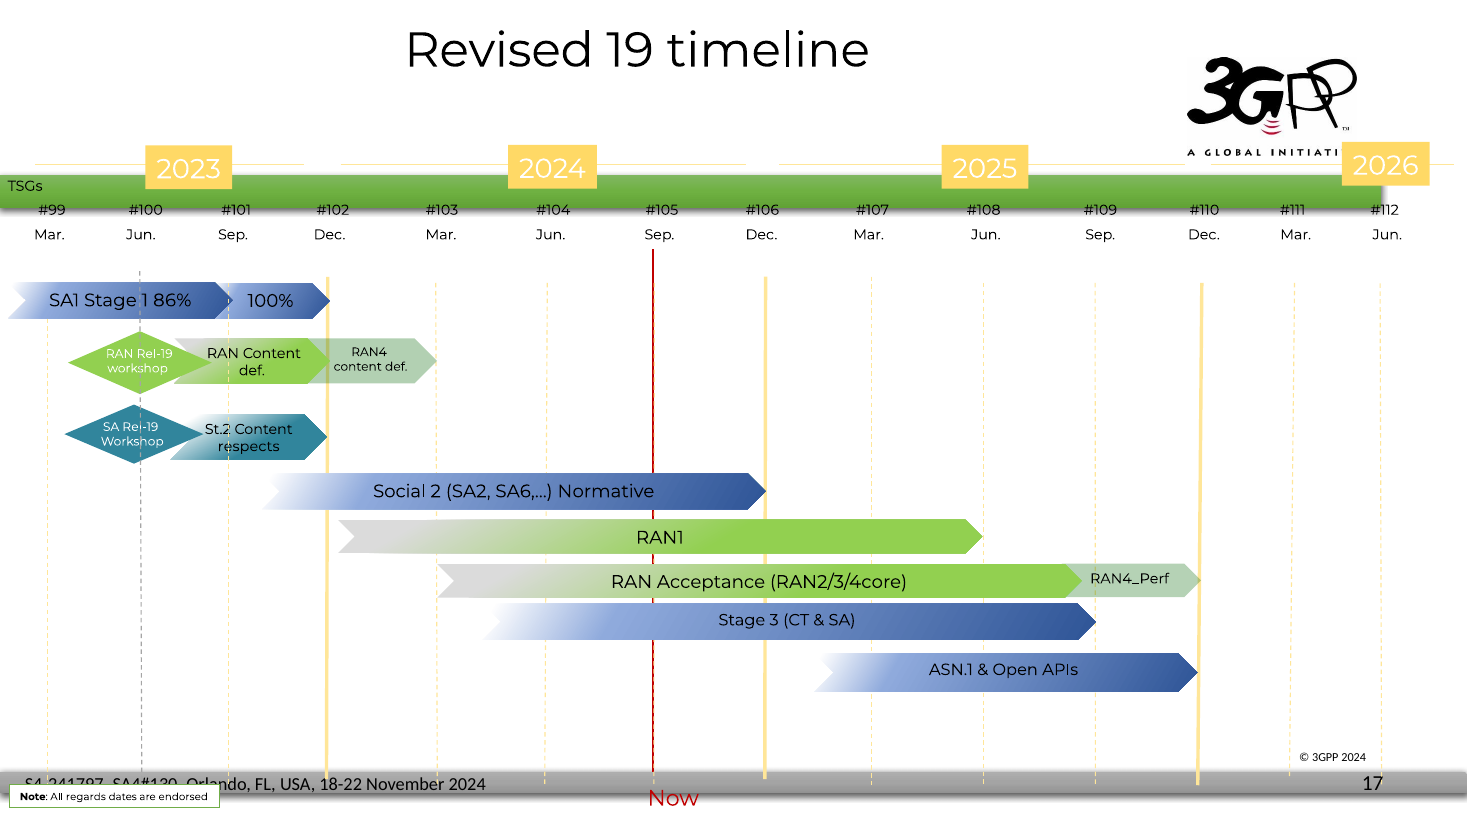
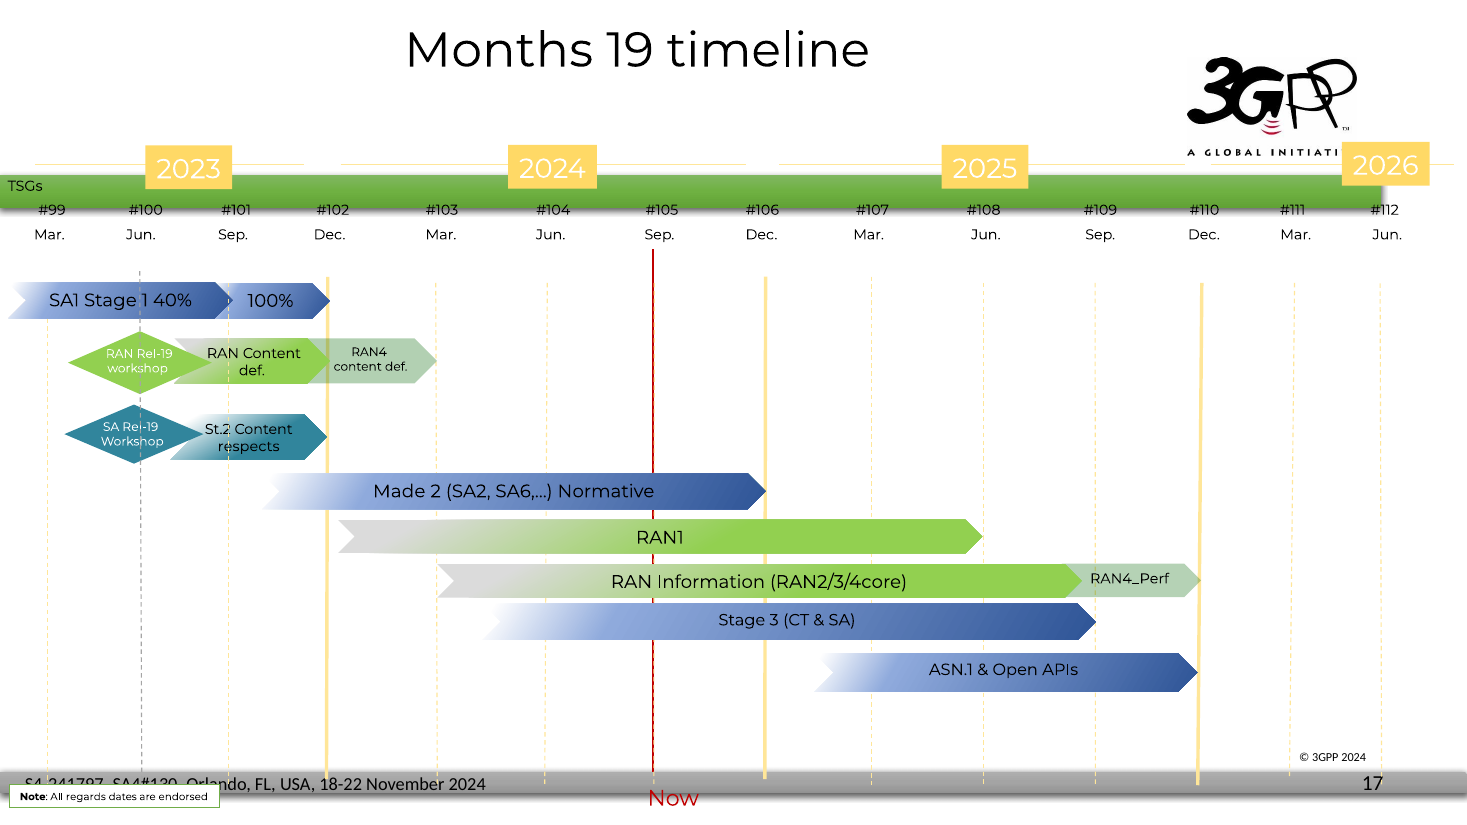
Revised: Revised -> Months (499, 50)
86%: 86% -> 40% (172, 300)
Social: Social -> Made (399, 491)
Acceptance: Acceptance -> Information (711, 582)
